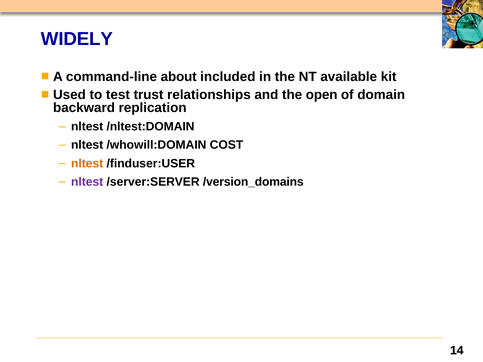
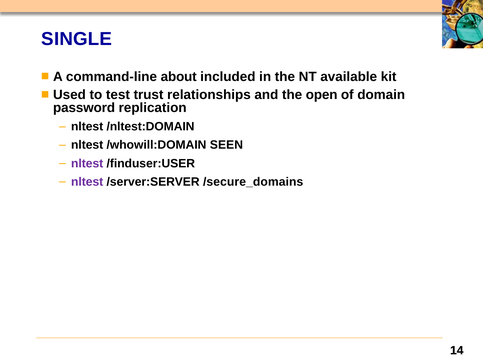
WIDELY: WIDELY -> SINGLE (77, 39)
backward: backward -> password (84, 108)
COST: COST -> SEEN (226, 145)
nltest colour: orange -> purple (87, 164)
/version_domains: /version_domains -> /secure_domains (253, 182)
